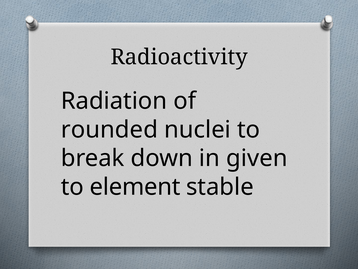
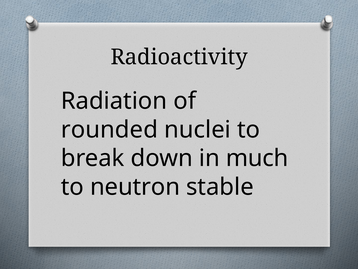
given: given -> much (257, 158)
element: element -> neutron (135, 187)
